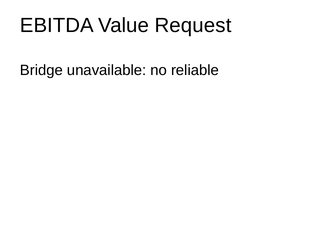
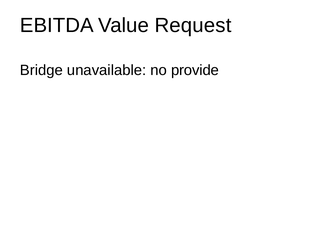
reliable: reliable -> provide (195, 70)
